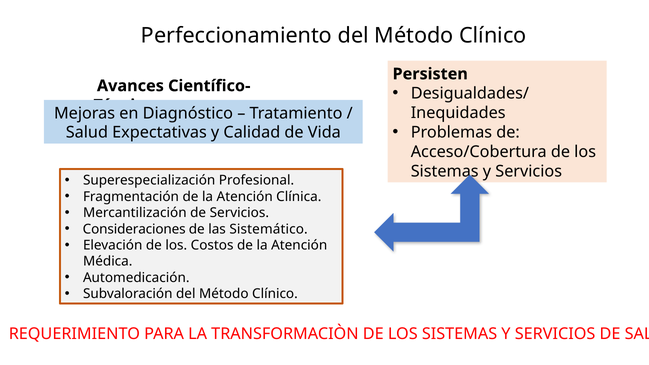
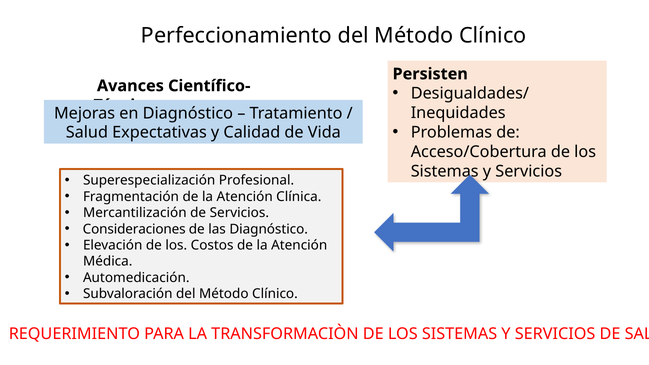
las Sistemático: Sistemático -> Diagnóstico (269, 229)
